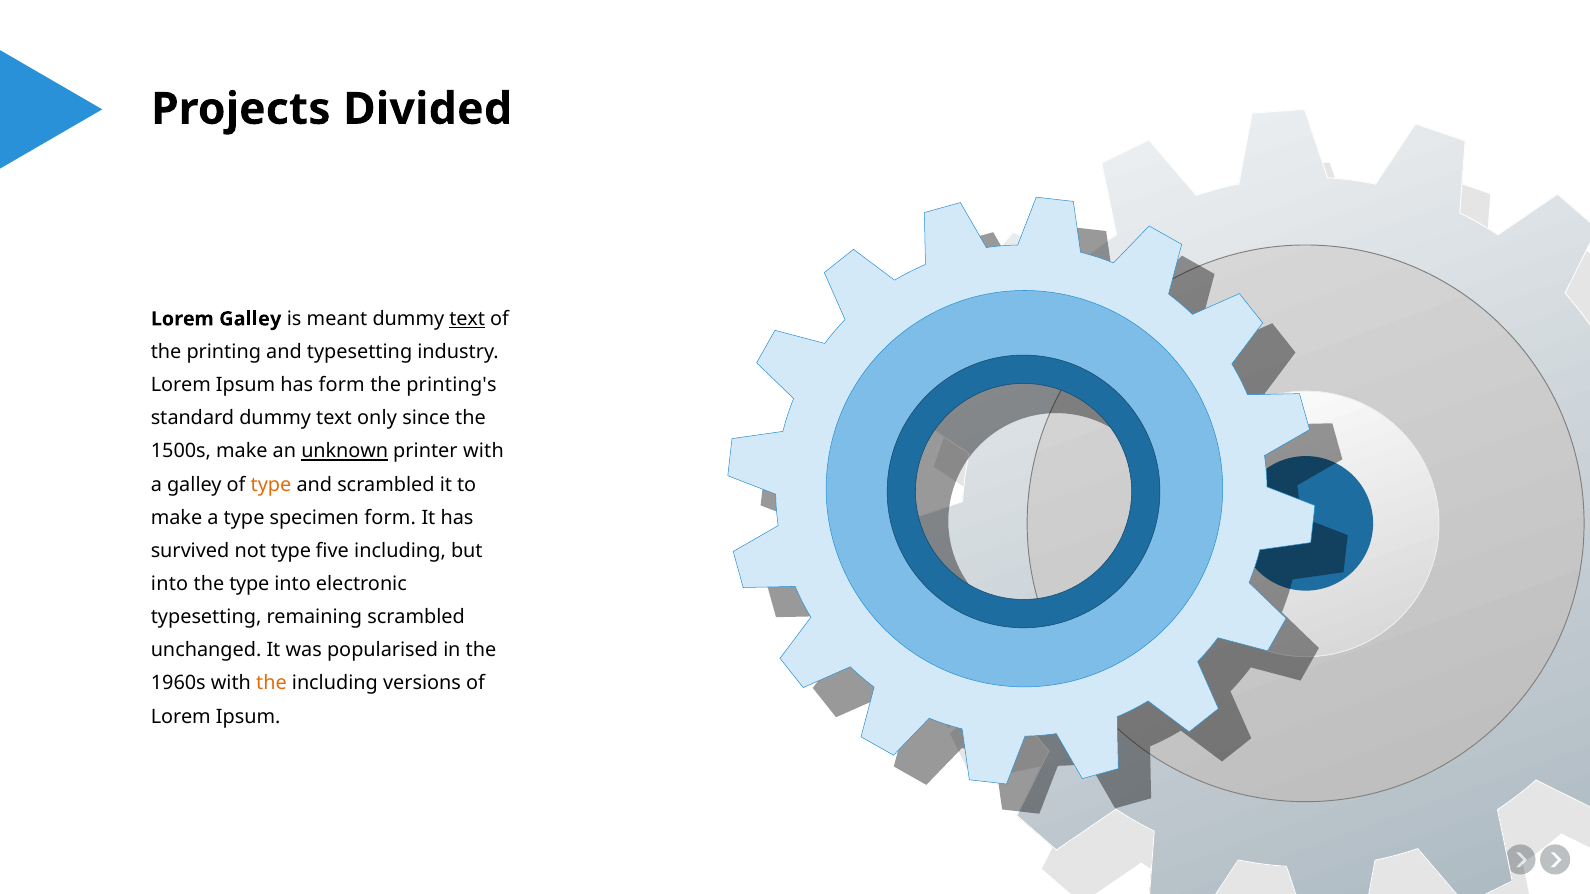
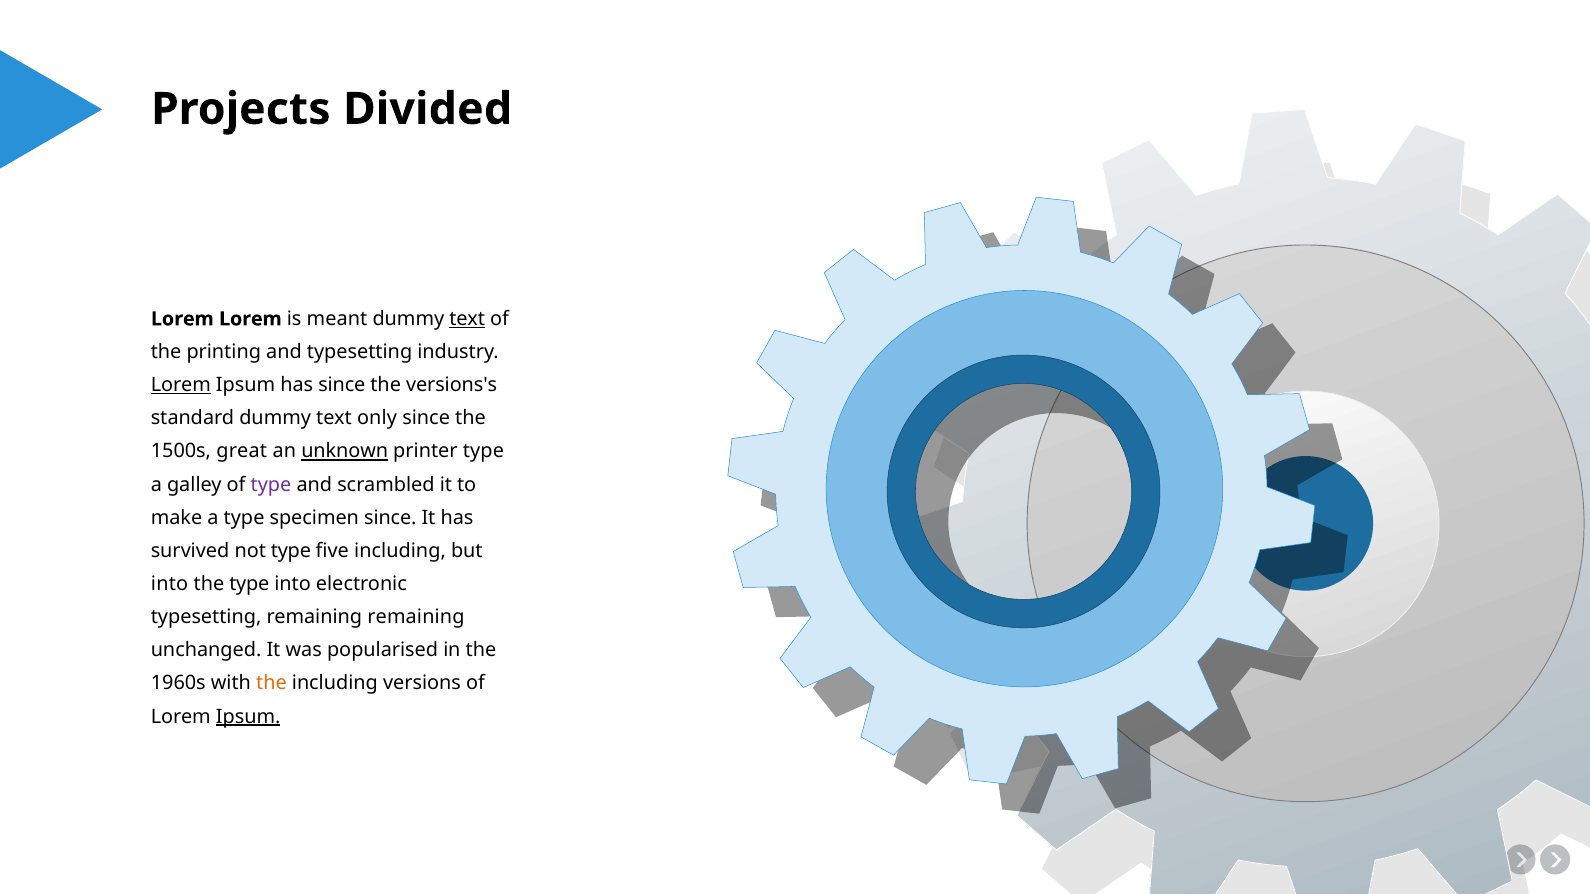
Lorem Galley: Galley -> Lorem (250, 319)
Lorem underline: none -> present (181, 385)
has form: form -> since (342, 385)
printing's: printing's -> versions's (452, 385)
1500s make: make -> great (242, 452)
printer with: with -> type (483, 452)
type colour: orange -> purple (271, 485)
specimen form: form -> since (390, 518)
remaining scrambled: scrambled -> remaining (416, 617)
Ipsum underline: none -> present (248, 717)
